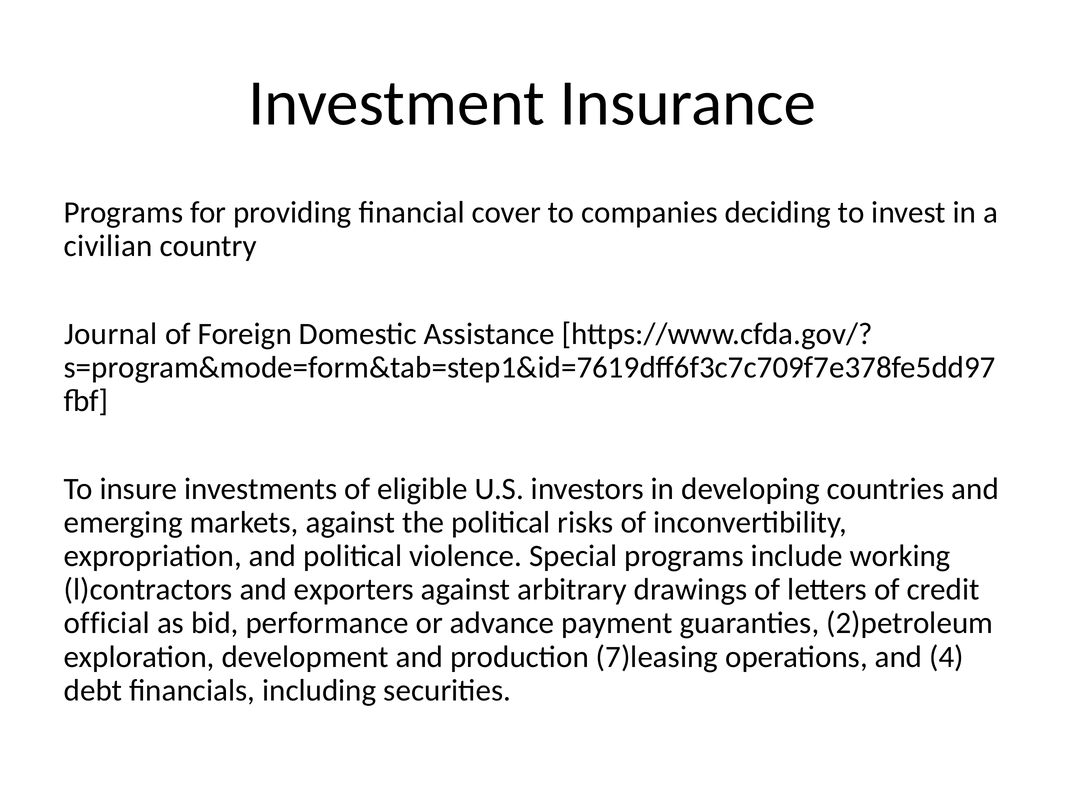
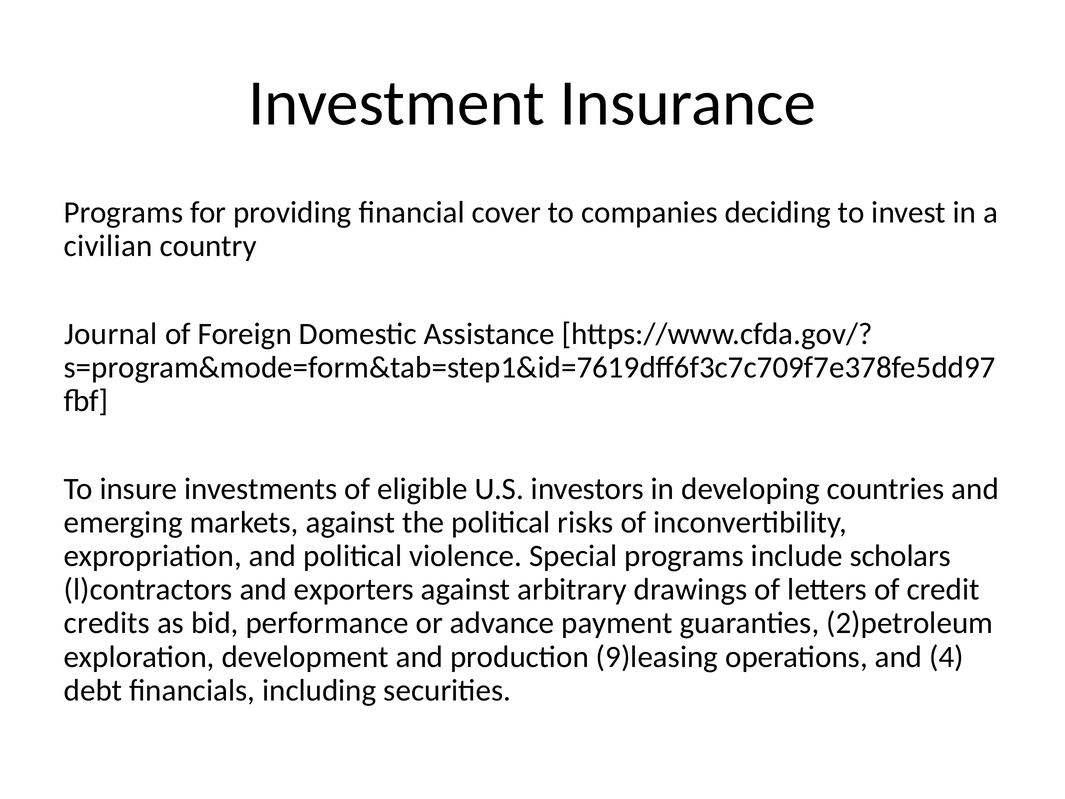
working: working -> scholars (900, 556)
official: official -> credits (107, 623)
7)leasing: 7)leasing -> 9)leasing (657, 657)
